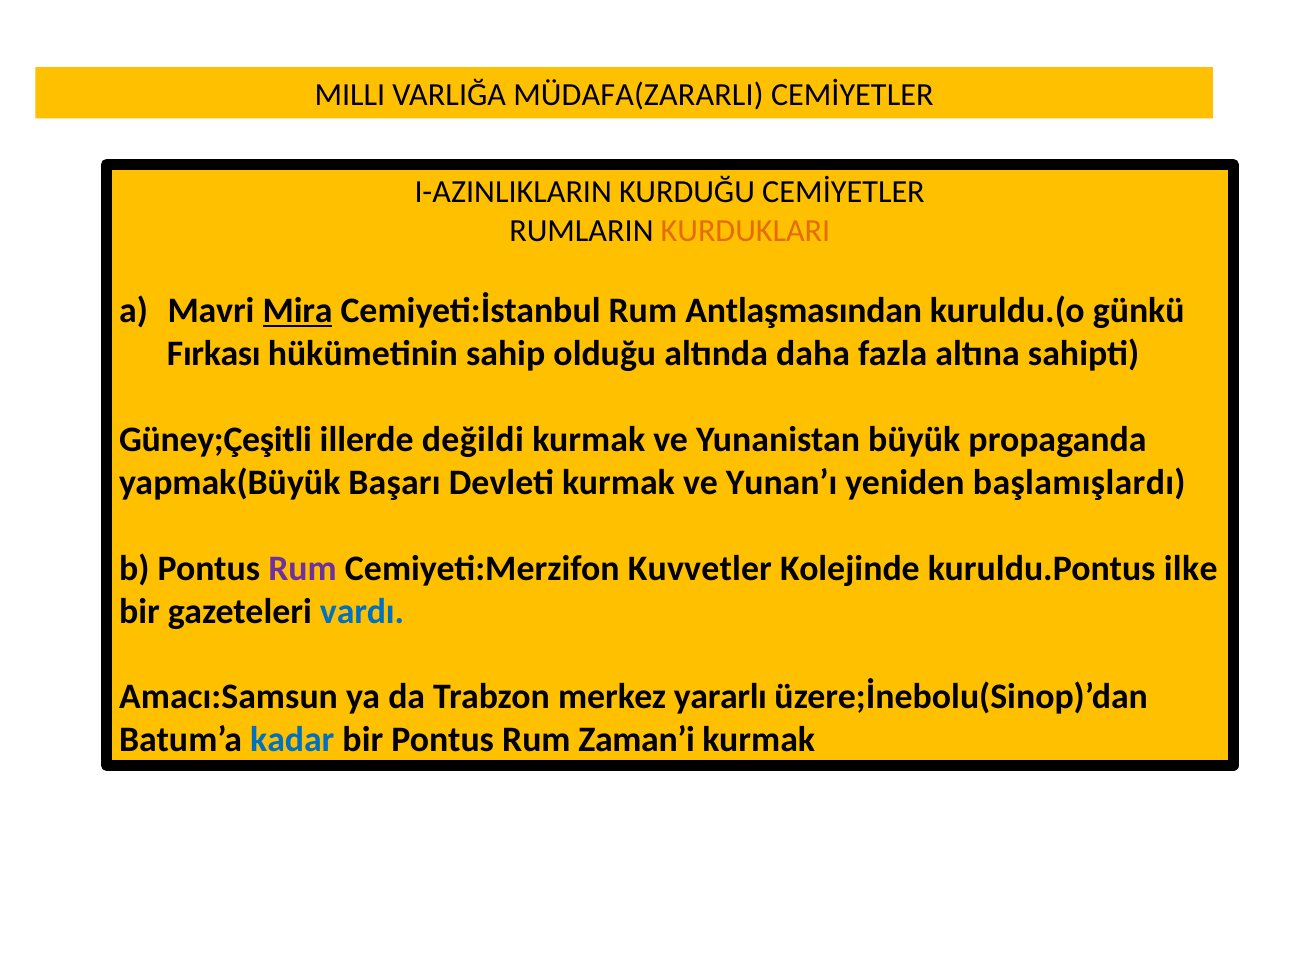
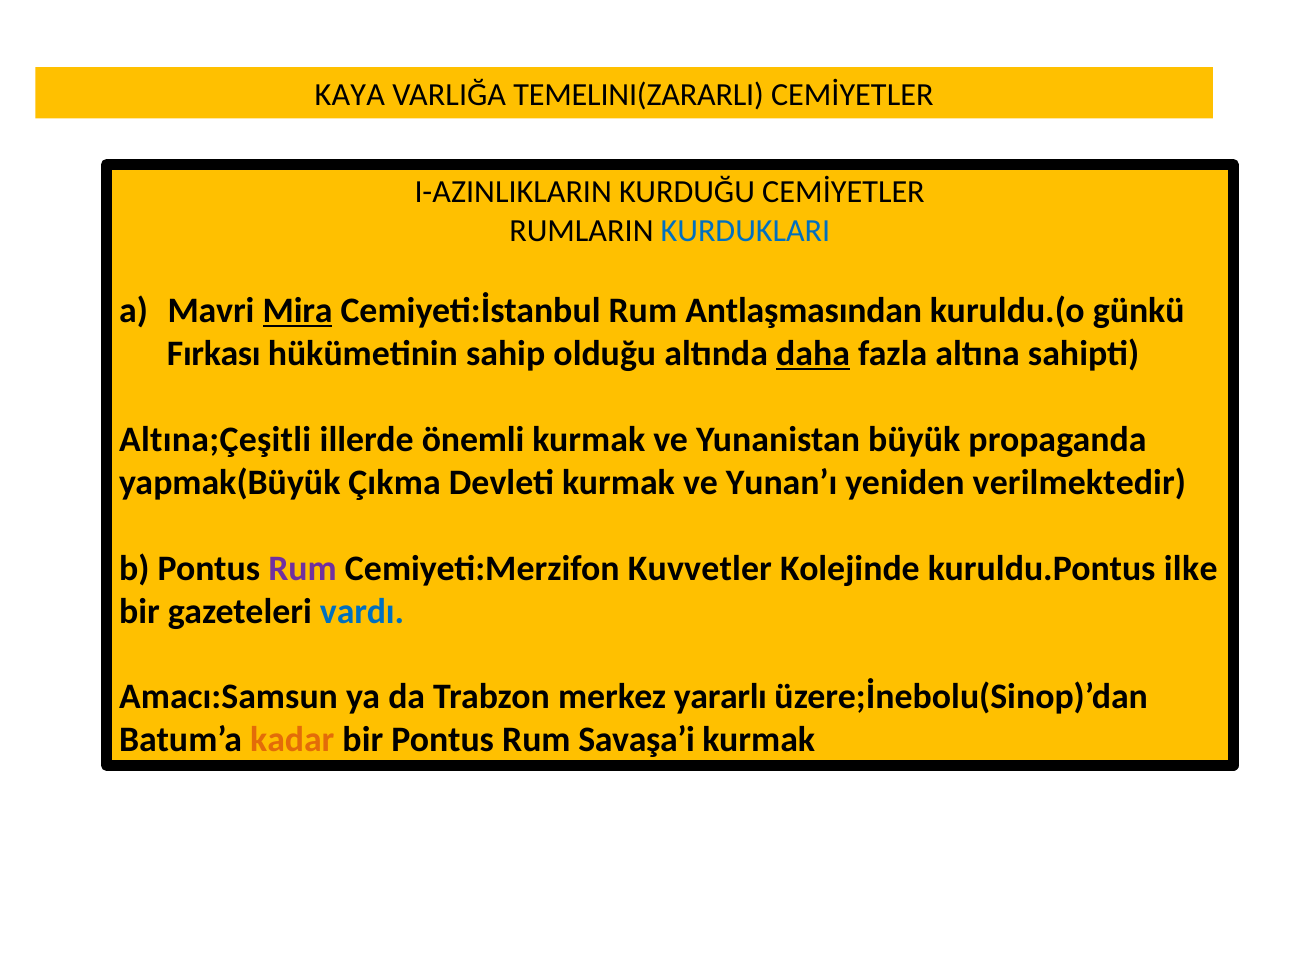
MILLI: MILLI -> KAYA (350, 95)
MÜDAFA(ZARARLI: MÜDAFA(ZARARLI -> TEMELINI(ZARARLI (639, 95)
KURDUKLARI colour: orange -> blue (745, 231)
daha underline: none -> present (813, 354)
Güney;Çeşitli: Güney;Çeşitli -> Altına;Çeşitli (215, 440)
değildi: değildi -> önemli (473, 440)
Başarı: Başarı -> Çıkma (395, 483)
başlamışlardı: başlamışlardı -> verilmektedir (1079, 483)
kadar colour: blue -> orange (292, 741)
Zaman’i: Zaman’i -> Savaşa’i (637, 741)
